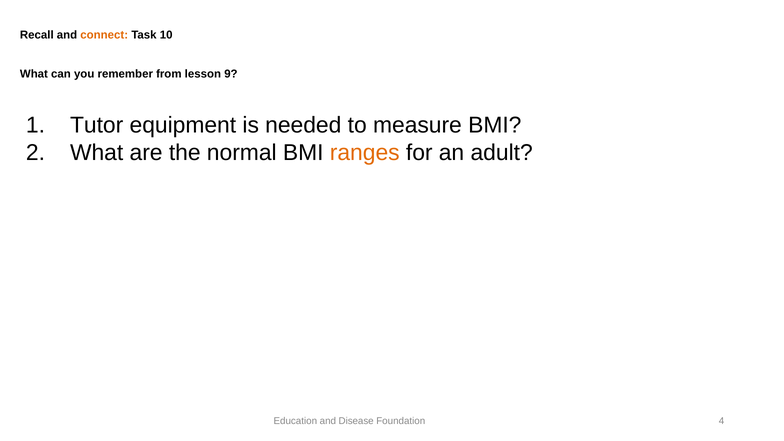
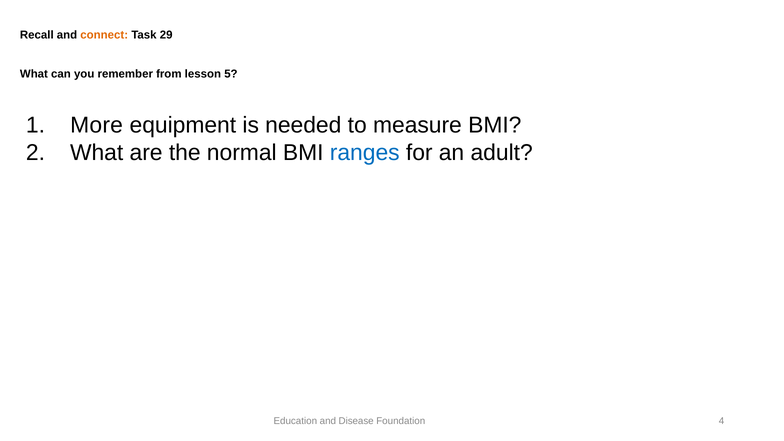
10: 10 -> 29 (166, 35)
9: 9 -> 5 (231, 74)
Tutor: Tutor -> More (97, 125)
ranges colour: orange -> blue (365, 152)
